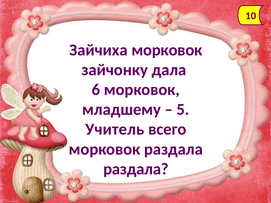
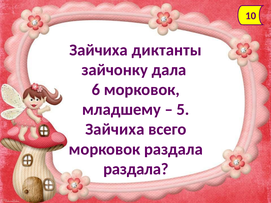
Зайчиха морковок: морковок -> диктанты (167, 50)
Учитель: Учитель -> Зайчиха (115, 129)
